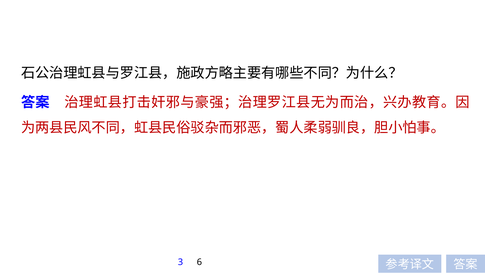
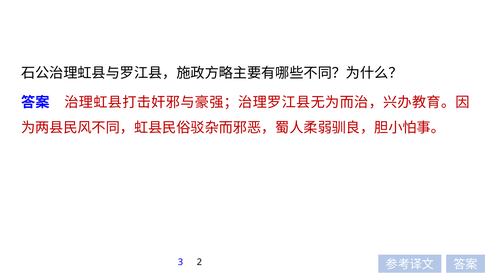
6: 6 -> 2 (199, 262)
